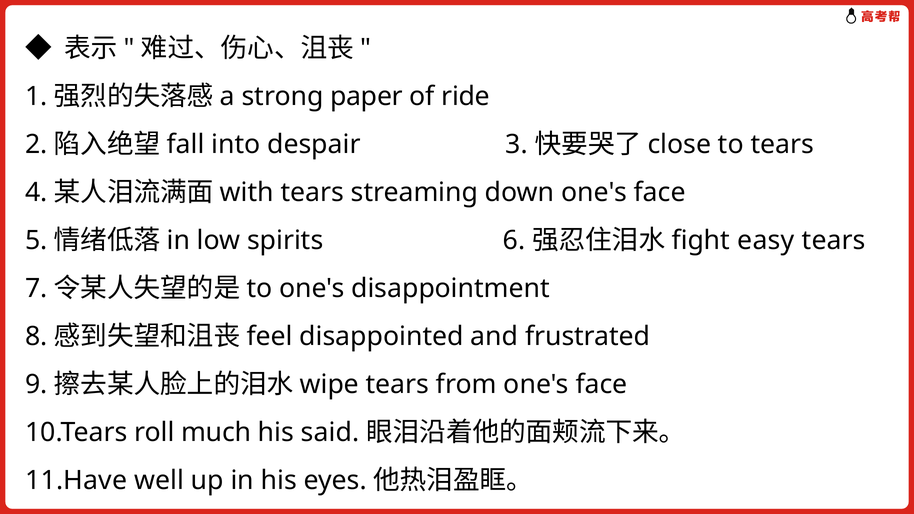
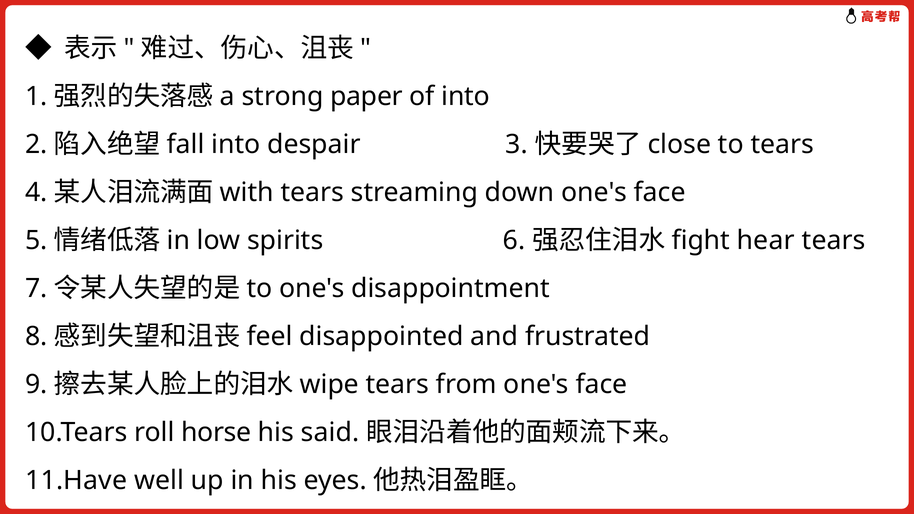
of ride: ride -> into (466, 97)
easy: easy -> hear (766, 241)
much: much -> horse (216, 433)
